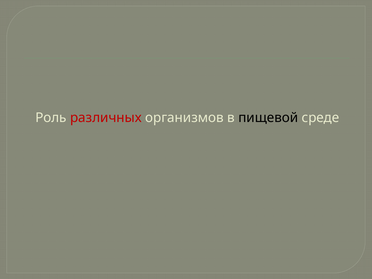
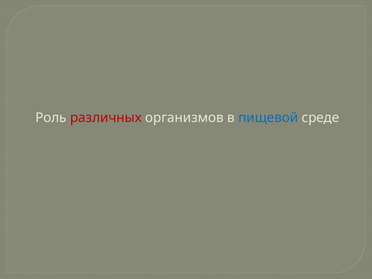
пищевой colour: black -> blue (268, 118)
